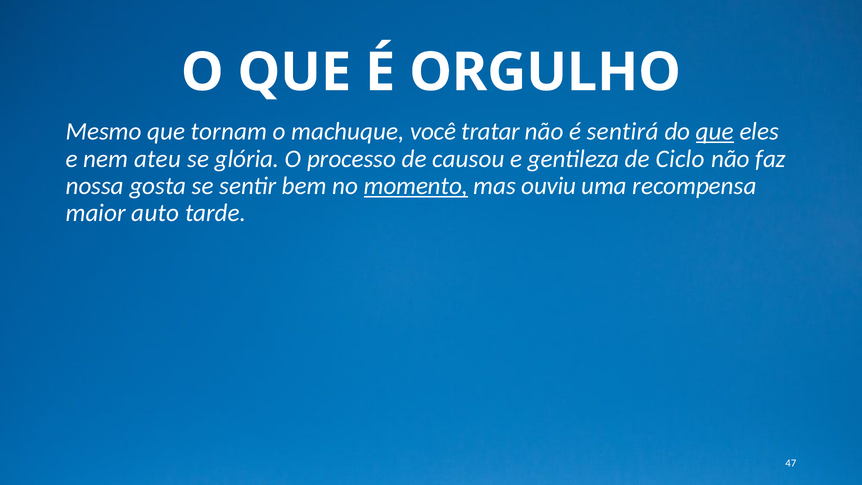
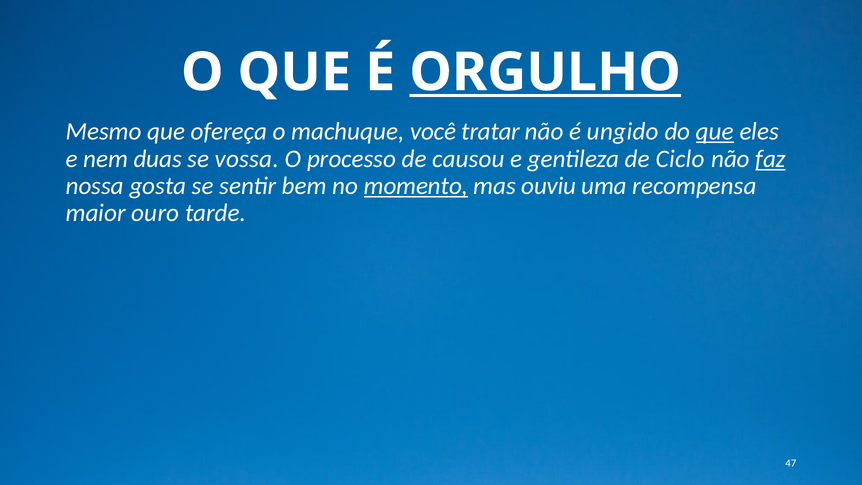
ORGULHO underline: none -> present (545, 72)
tornam: tornam -> ofereça (229, 132)
sentirá: sentirá -> ungido (623, 132)
ateu: ateu -> duas (158, 159)
glória: glória -> vossa (247, 159)
faz underline: none -> present (771, 159)
auto: auto -> ouro (155, 213)
